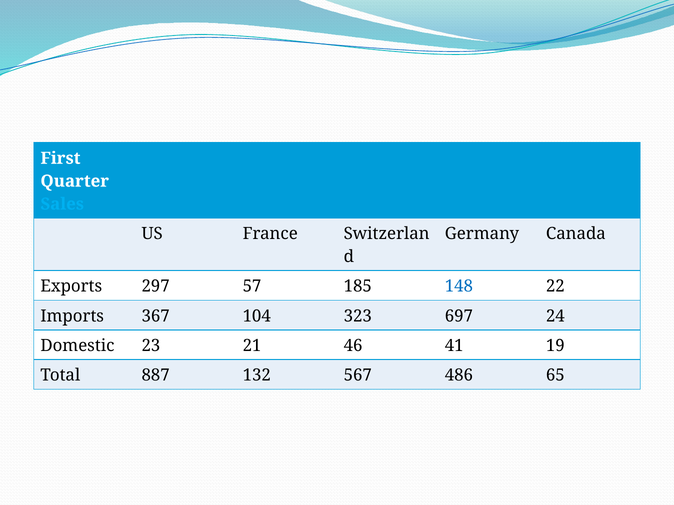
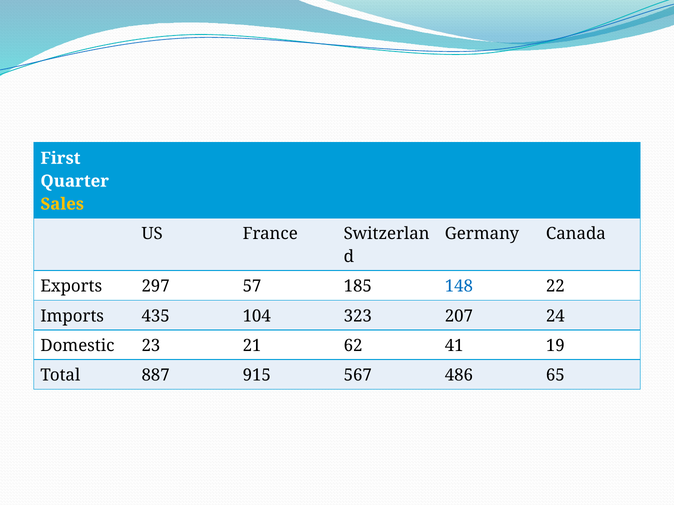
Sales colour: light blue -> yellow (62, 204)
367: 367 -> 435 (156, 316)
697: 697 -> 207 (459, 316)
46: 46 -> 62 (353, 346)
132: 132 -> 915 (257, 376)
